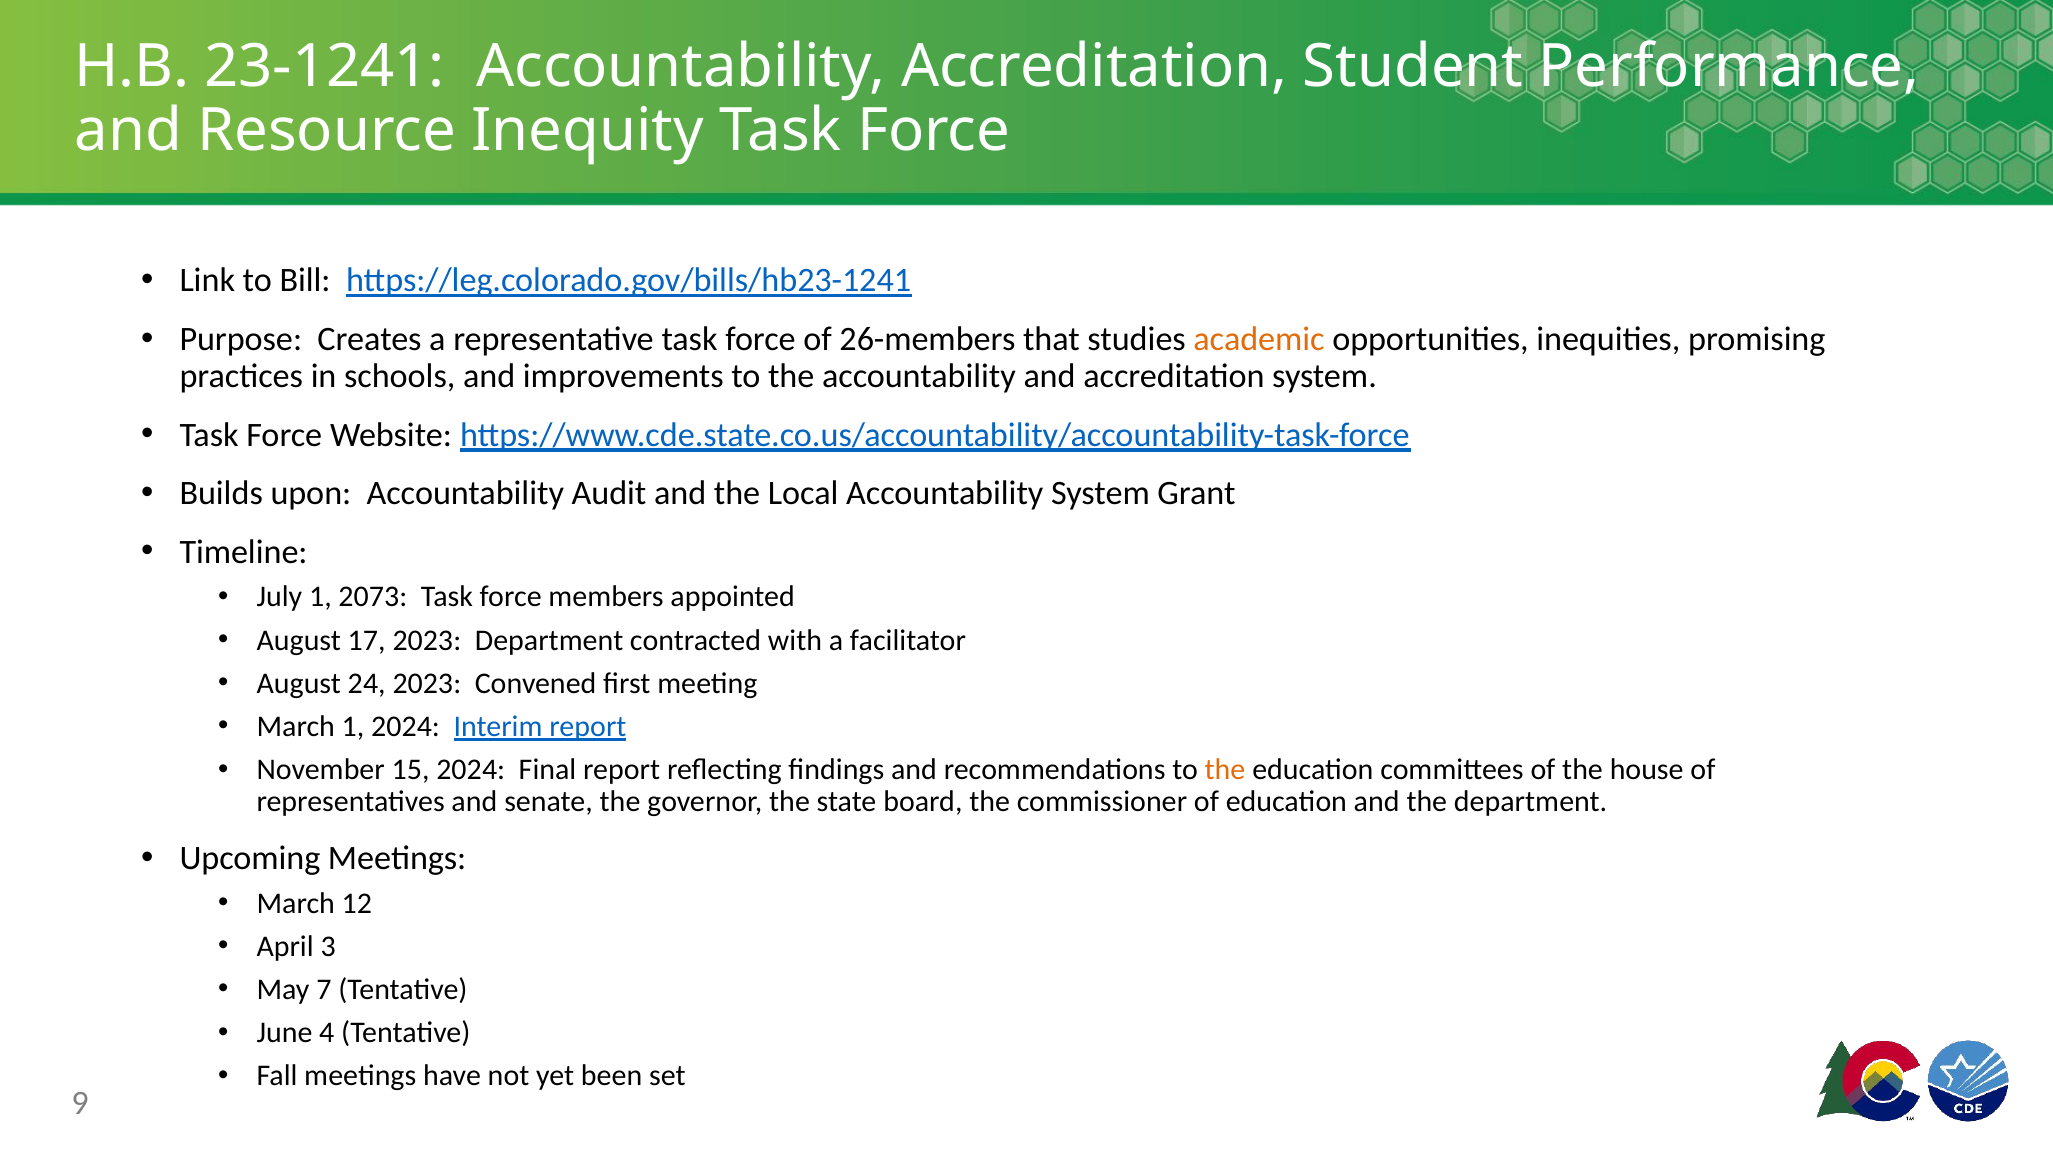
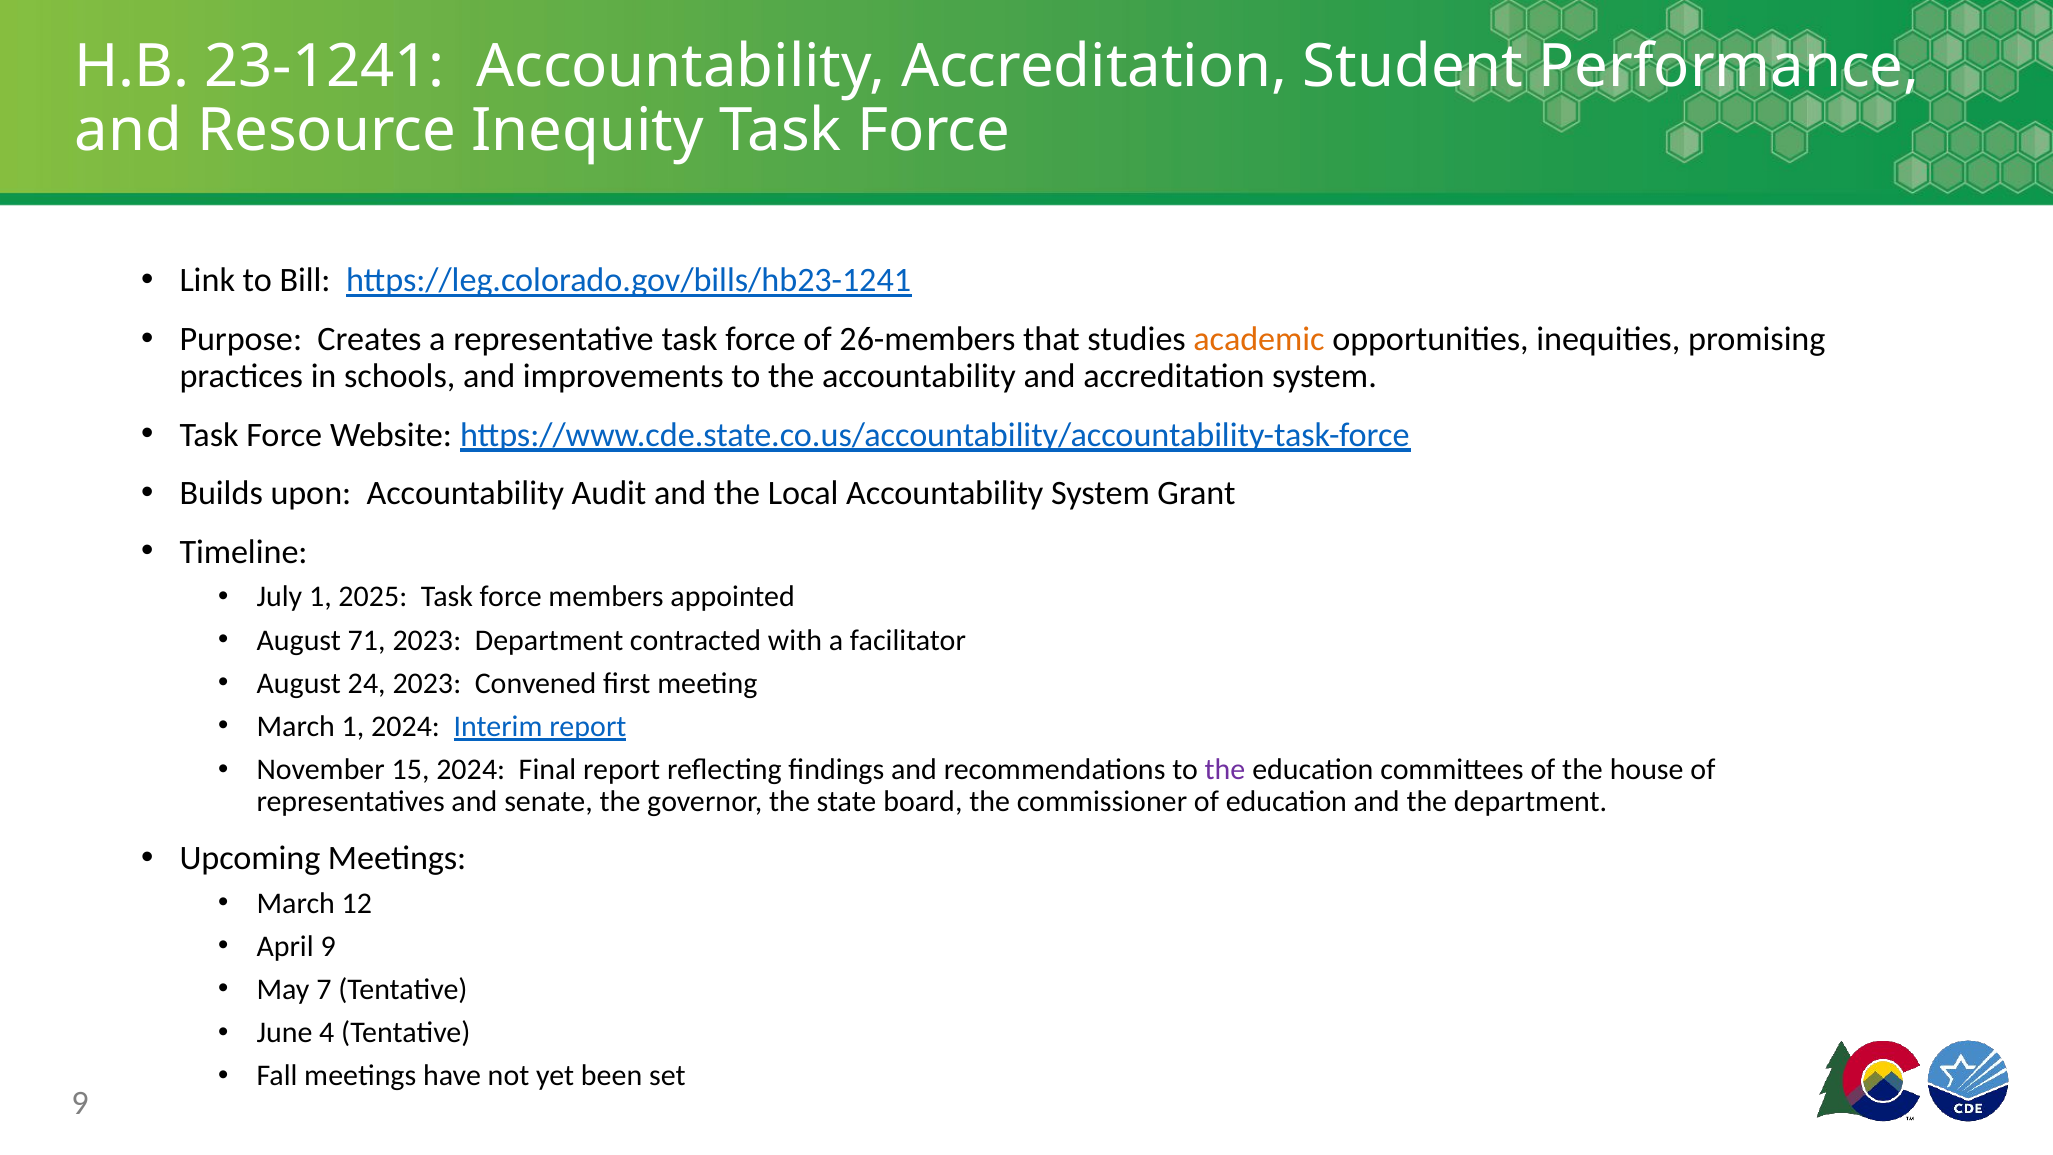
2073: 2073 -> 2025 (373, 597)
17: 17 -> 71 (367, 640)
the colour: orange -> purple (1225, 770)
April 3: 3 -> 9 (328, 946)
